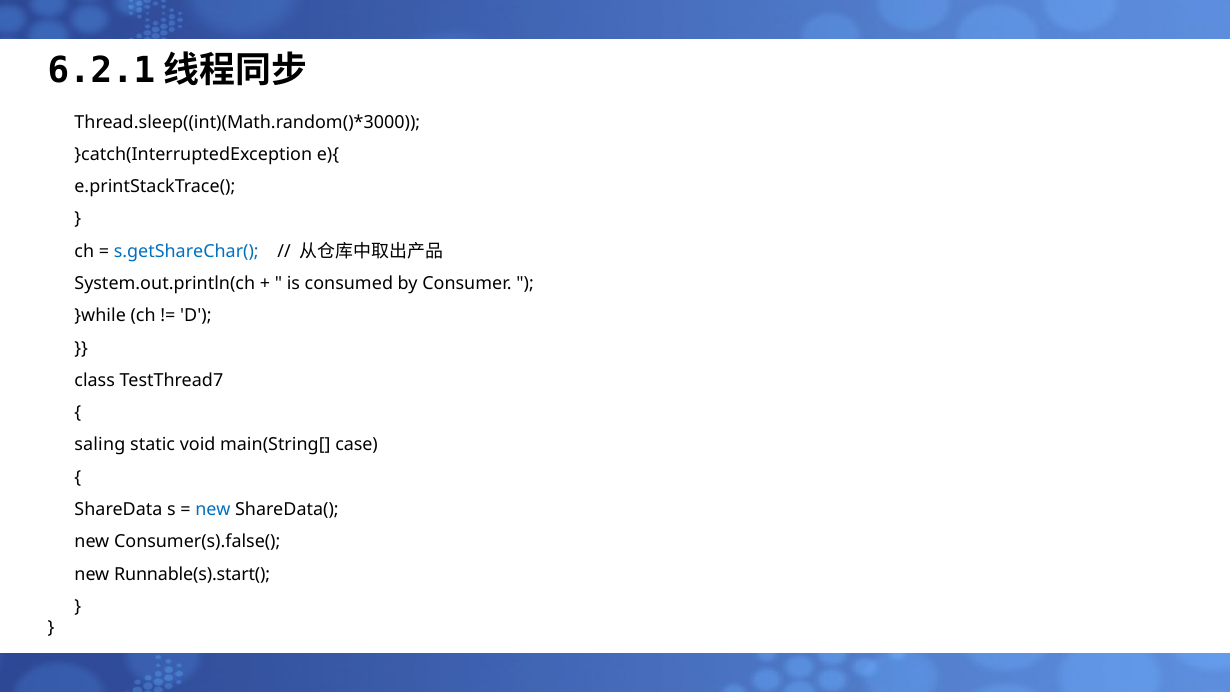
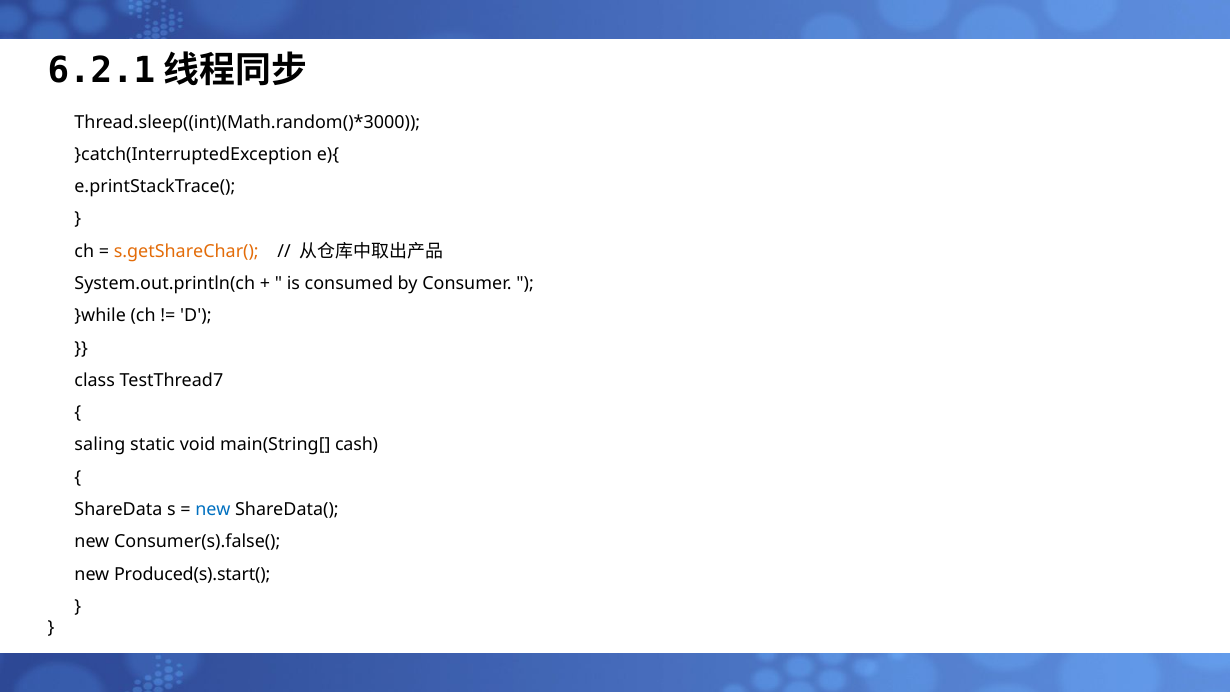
s.getShareChar( colour: blue -> orange (186, 251)
case: case -> cash (357, 445)
Runnable(s).start(: Runnable(s).start( -> Produced(s).start( (192, 574)
